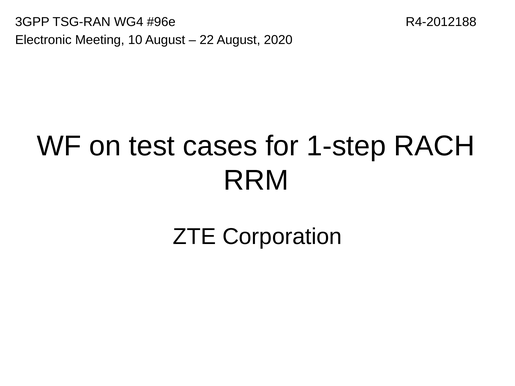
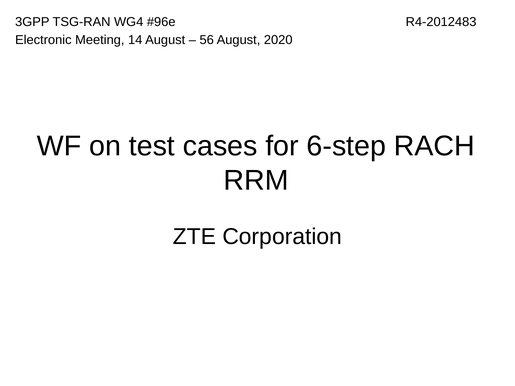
R4-2012188: R4-2012188 -> R4-2012483 (441, 22)
10: 10 -> 14 (135, 40)
22: 22 -> 56 (207, 40)
1-step: 1-step -> 6-step (346, 146)
